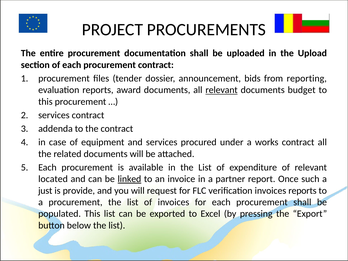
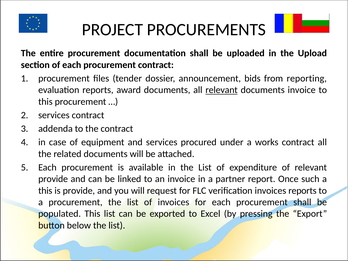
documents budget: budget -> invoice (302, 90)
located: located -> provide (53, 179)
linked underline: present -> none (129, 179)
just: just -> this (45, 191)
